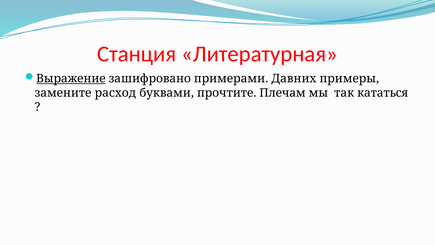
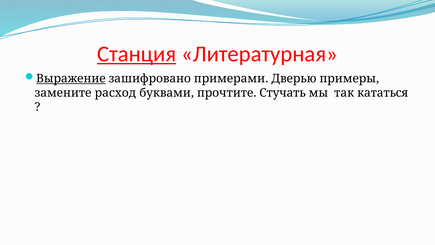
Станция underline: none -> present (137, 54)
Давних: Давних -> Дверью (294, 79)
Плечам: Плечам -> Стучать (283, 93)
